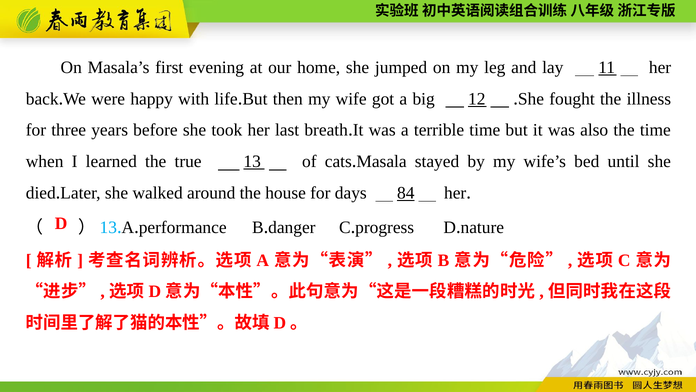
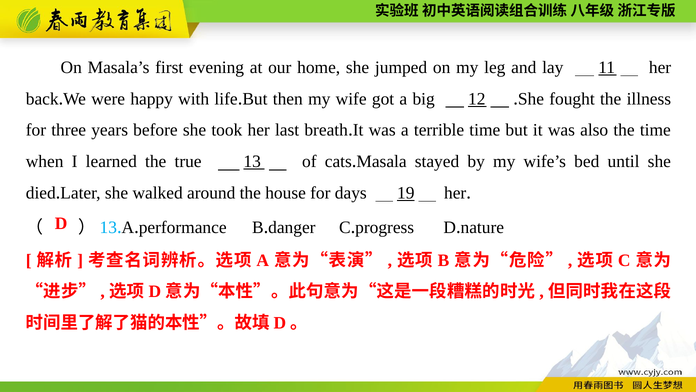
84: 84 -> 19 (406, 193)
